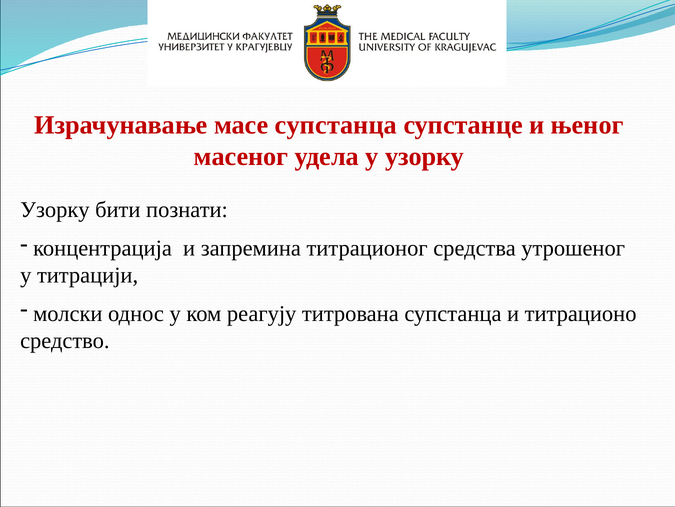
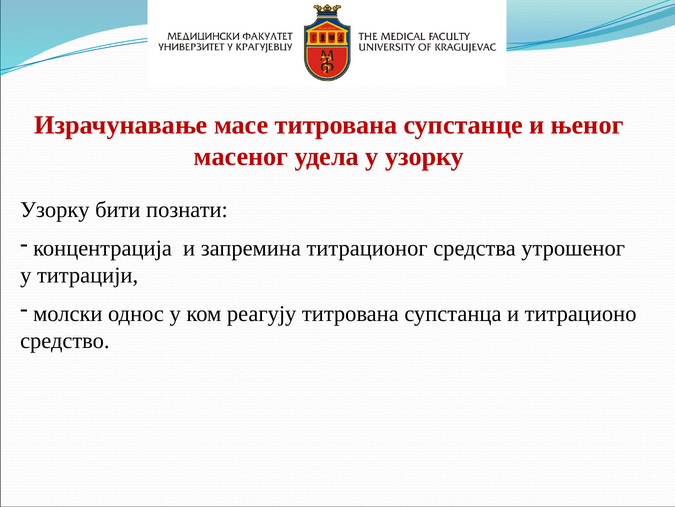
масе супстанца: супстанца -> титрована (336, 125)
